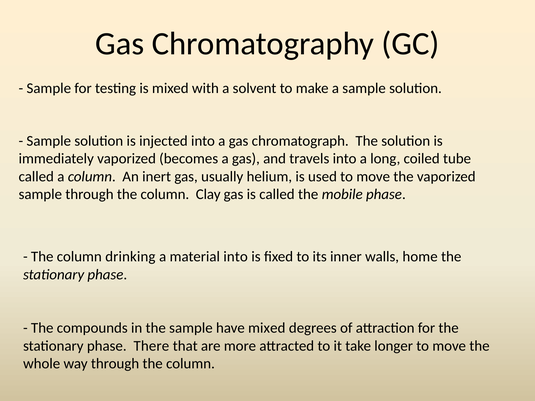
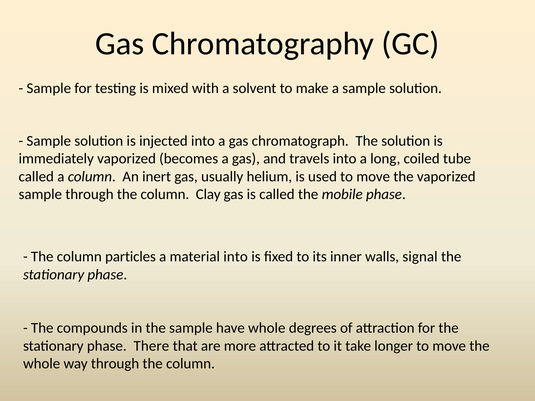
drinking: drinking -> particles (131, 257)
home: home -> signal (420, 257)
have mixed: mixed -> whole (267, 328)
